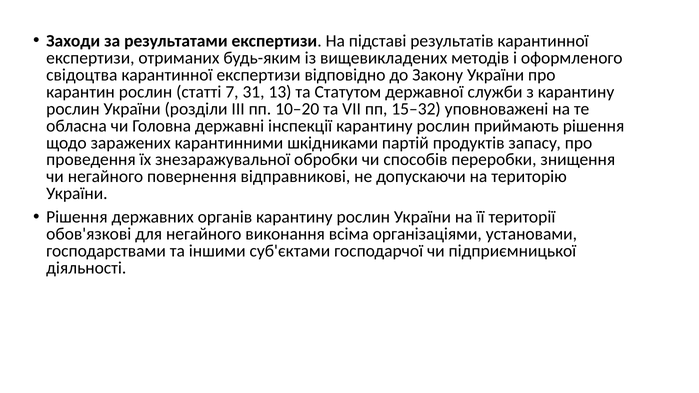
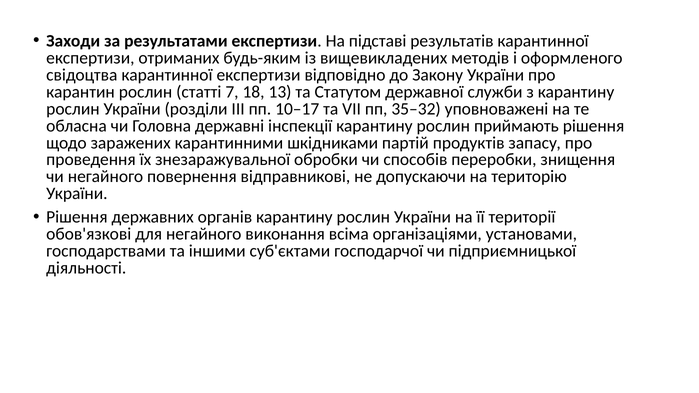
31: 31 -> 18 (254, 92)
10–20: 10–20 -> 10–17 (297, 109)
15–32: 15–32 -> 35–32 (416, 109)
